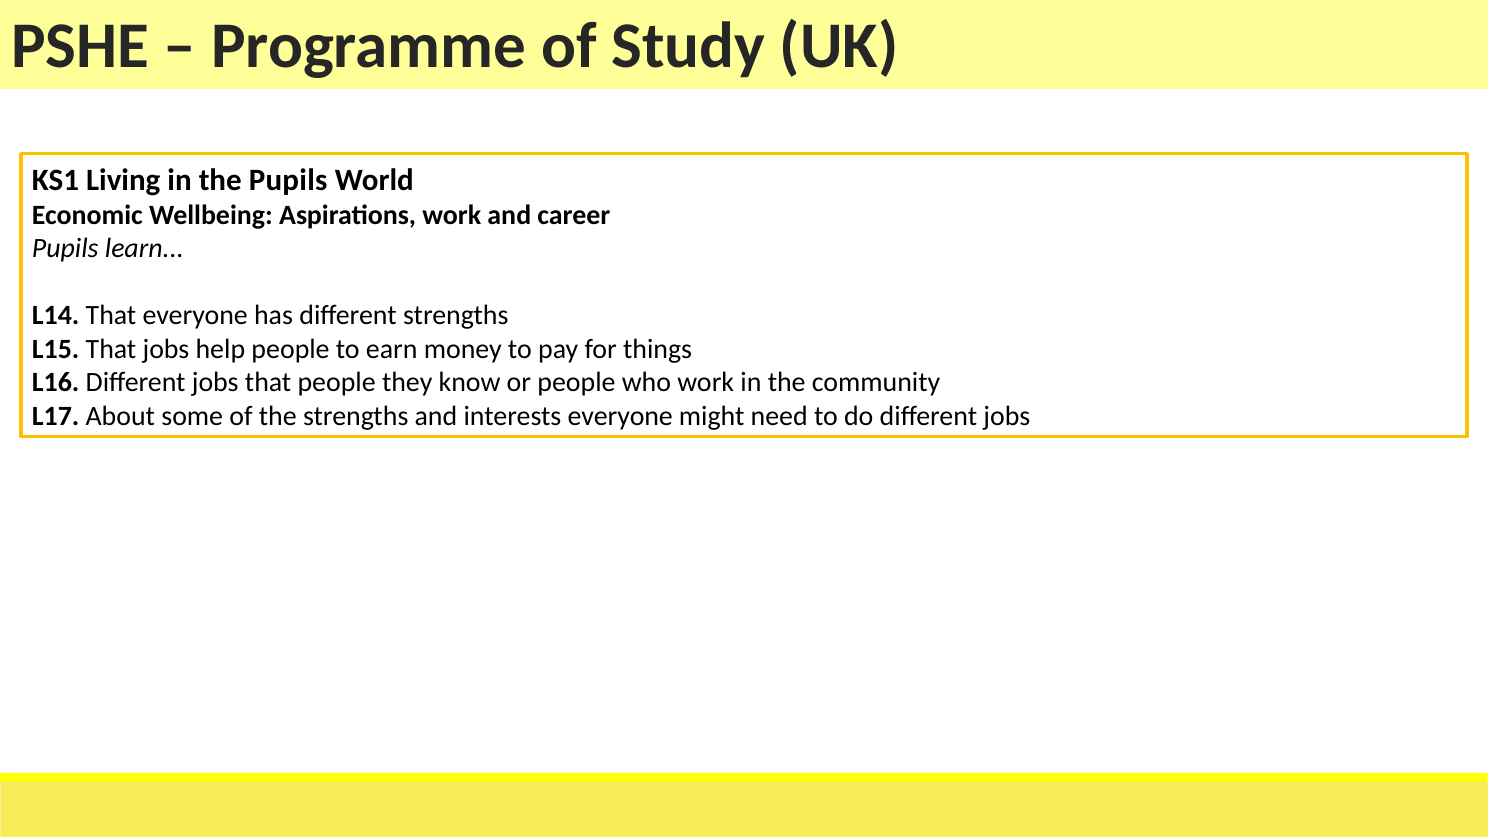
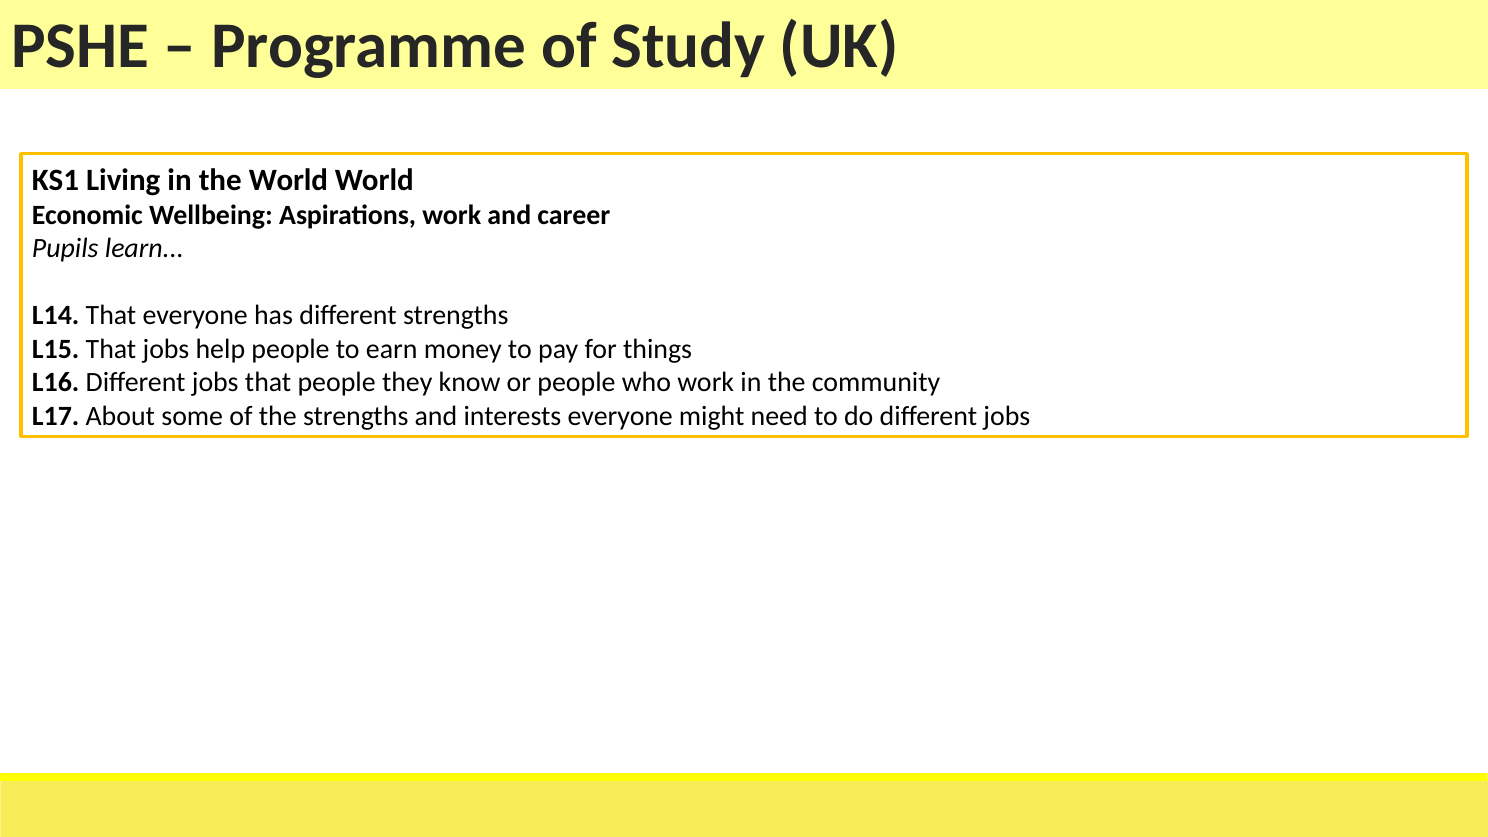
the Pupils: Pupils -> World (288, 180)
